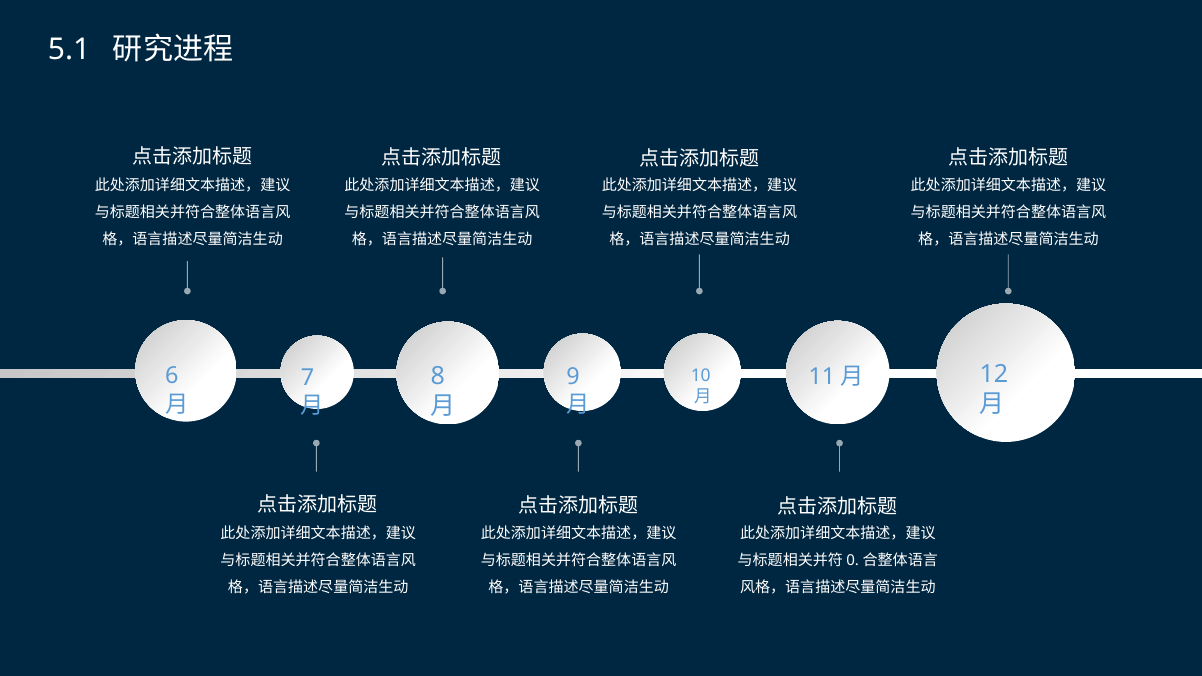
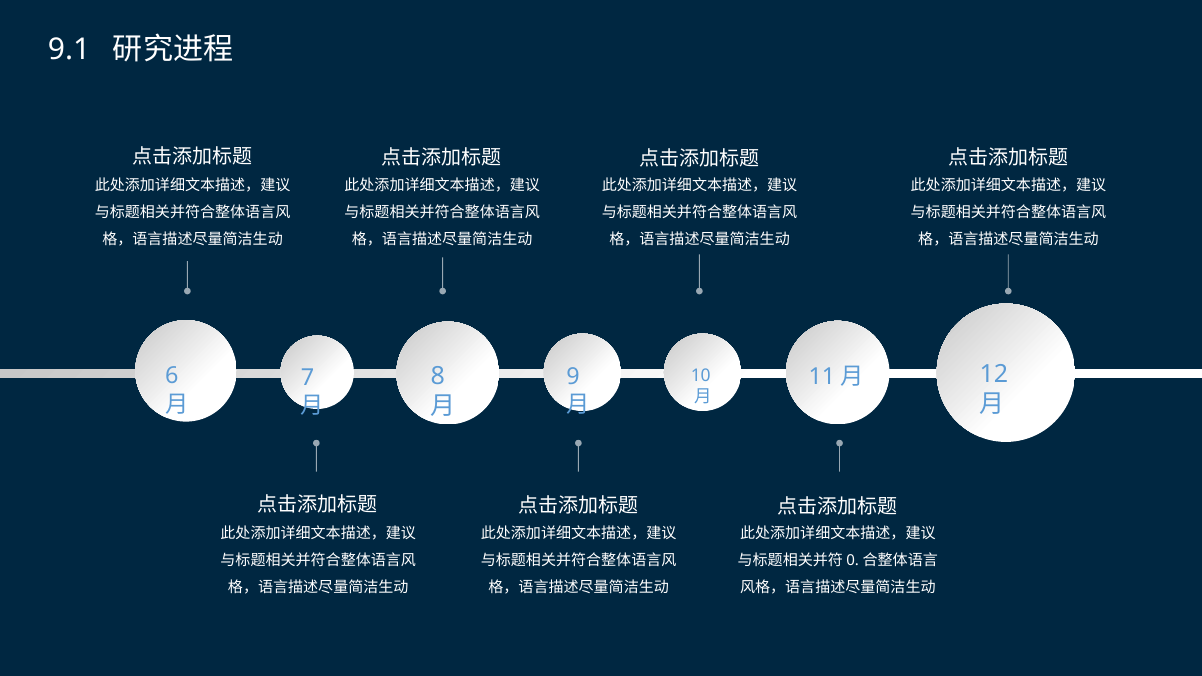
5.1: 5.1 -> 9.1 (69, 49)
